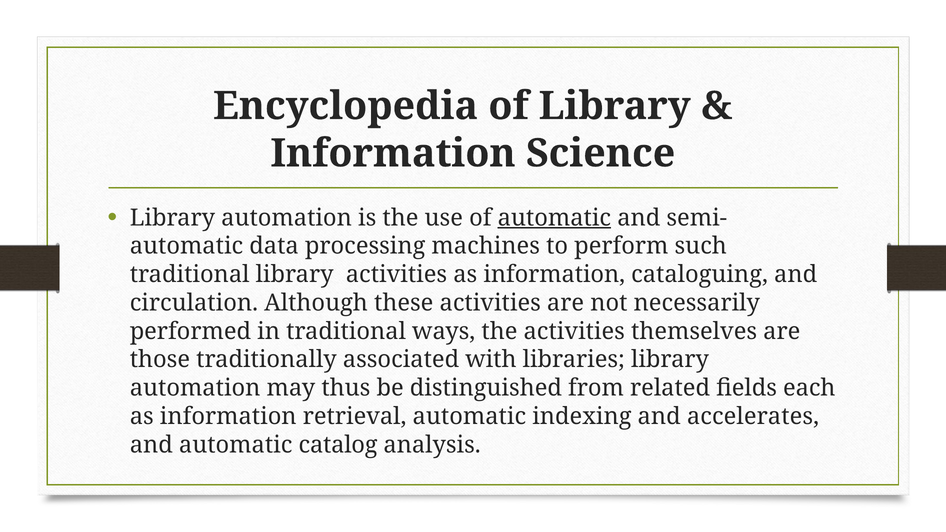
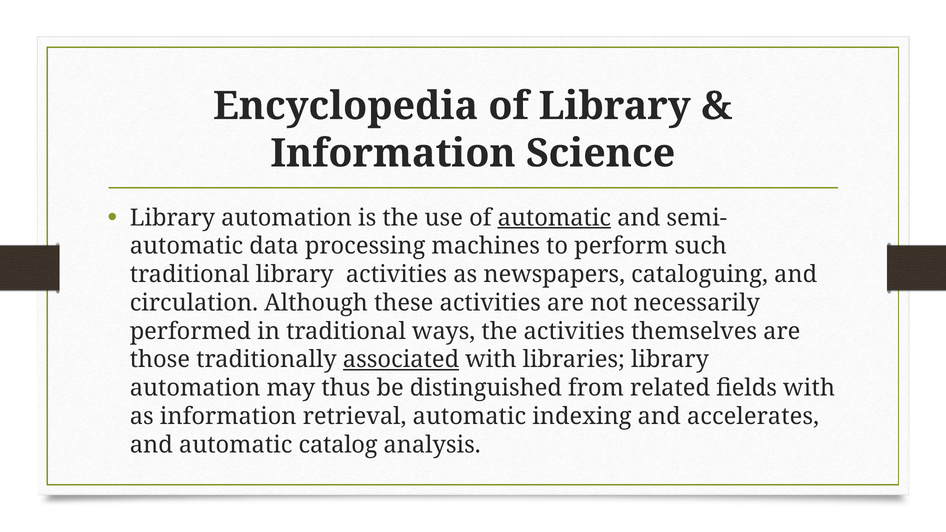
activities as information: information -> newspapers (554, 275)
associated underline: none -> present (401, 360)
fields each: each -> with (809, 388)
